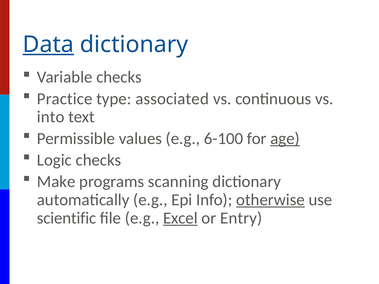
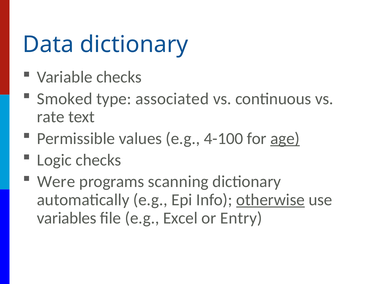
Data underline: present -> none (48, 45)
Practice: Practice -> Smoked (65, 99)
into: into -> rate (51, 117)
6-100: 6-100 -> 4-100 (223, 139)
Make: Make -> Were (56, 182)
scientific: scientific -> variables (67, 218)
Excel underline: present -> none (180, 218)
